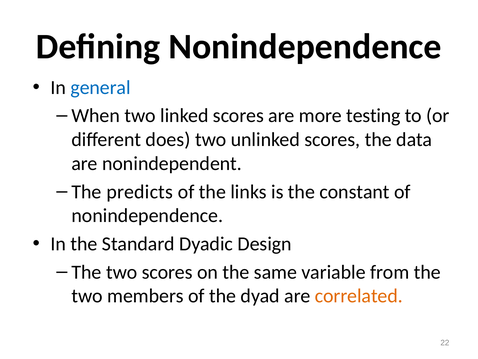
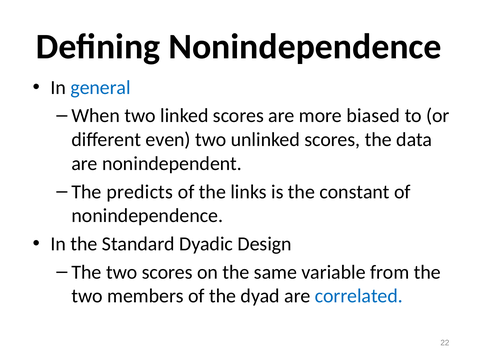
testing: testing -> biased (373, 116)
does: does -> even (168, 139)
correlated colour: orange -> blue (359, 296)
